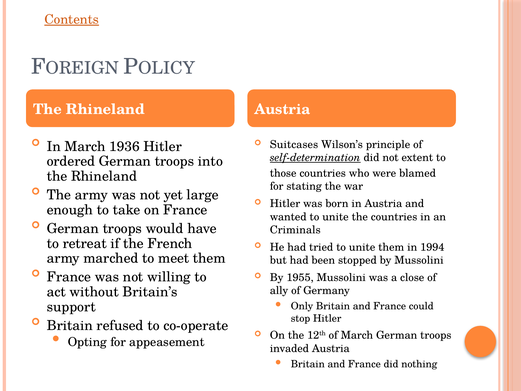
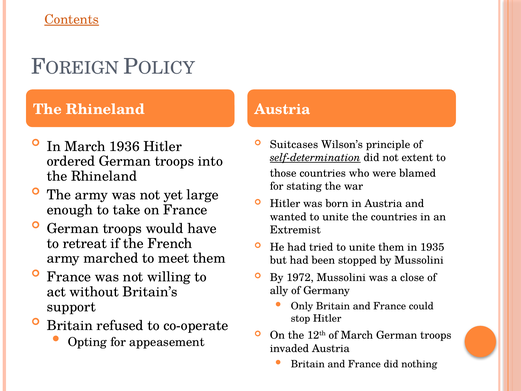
Criminals: Criminals -> Extremist (295, 230)
1994: 1994 -> 1935 (432, 247)
1955: 1955 -> 1972 (300, 277)
